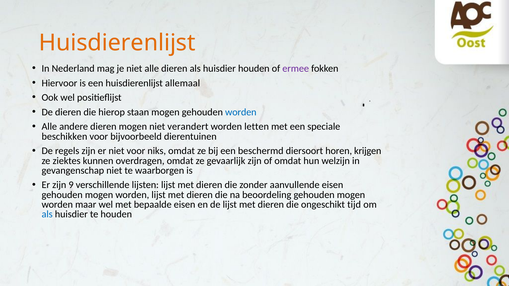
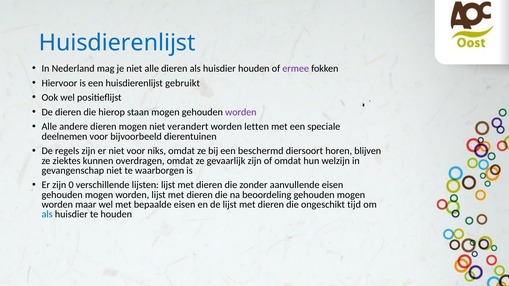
Huisdierenlijst colour: orange -> blue (117, 43)
allemaal: allemaal -> gebruikt (183, 83)
worden colour: blue -> purple (241, 112)
beschikken: beschikken -> deelnemen (64, 137)
krijgen: krijgen -> blijven (368, 151)
9: 9 -> 0 (71, 185)
